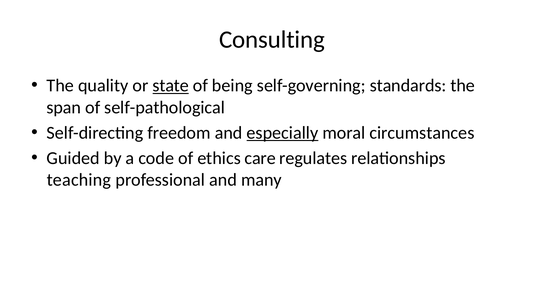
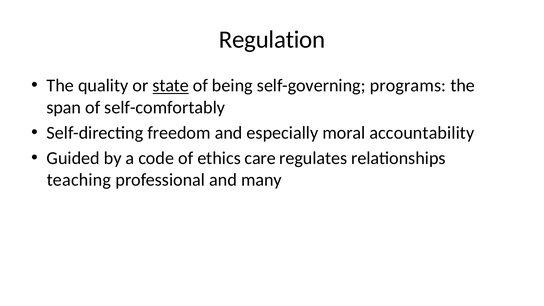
Consulting: Consulting -> Regulation (272, 39)
standards: standards -> programs (408, 86)
self-pathological: self-pathological -> self-comfortably (165, 107)
especially underline: present -> none (282, 133)
circumstances: circumstances -> accountability (422, 133)
